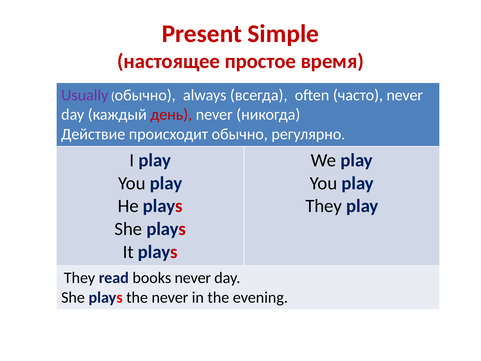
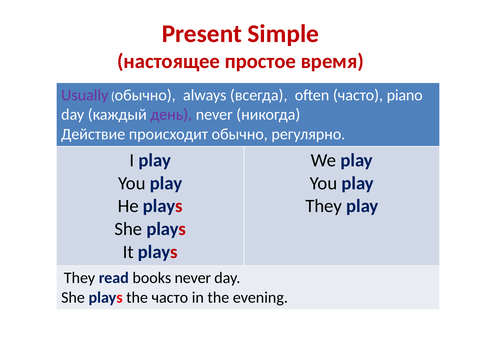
часто never: never -> piano (405, 95)
день colour: red -> purple (171, 115)
the never: never -> часто (170, 297)
